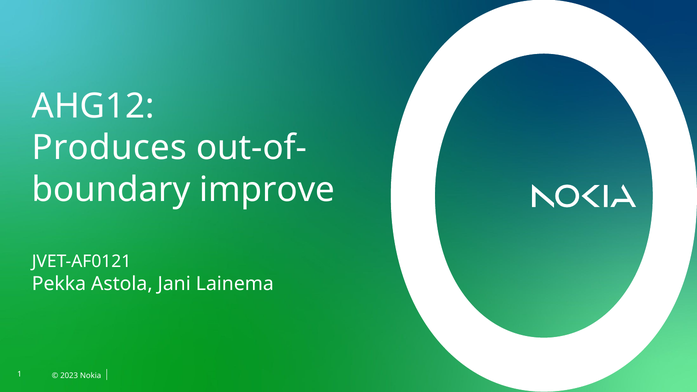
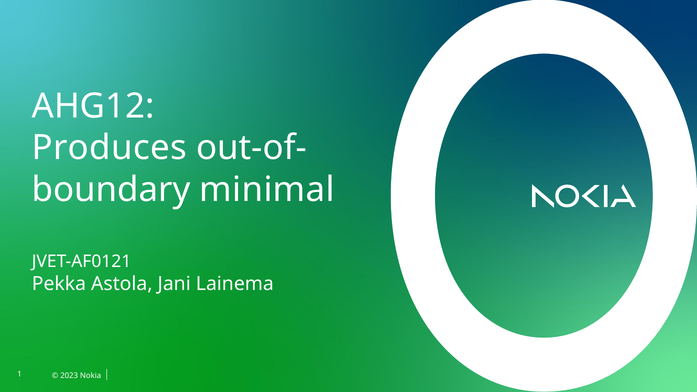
improve: improve -> minimal (267, 190)
